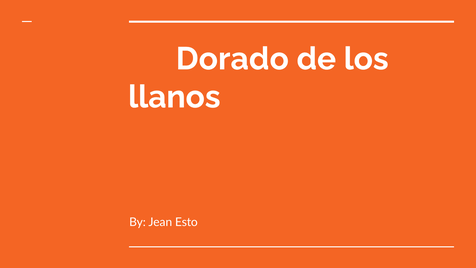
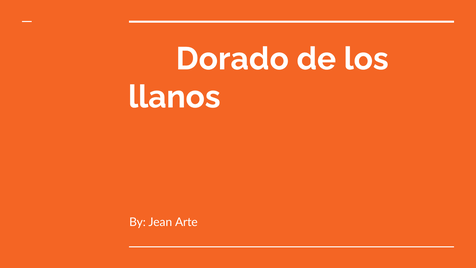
Esto: Esto -> Arte (186, 222)
